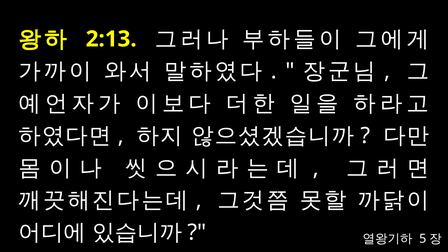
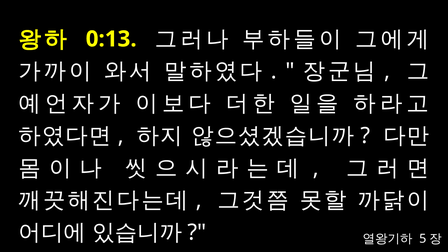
2:13: 2:13 -> 0:13 (111, 39)
